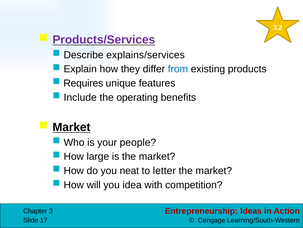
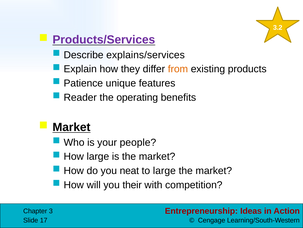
from colour: blue -> orange (178, 69)
Requires: Requires -> Patience (83, 83)
Include: Include -> Reader (80, 97)
to letter: letter -> large (164, 170)
idea: idea -> their (132, 184)
